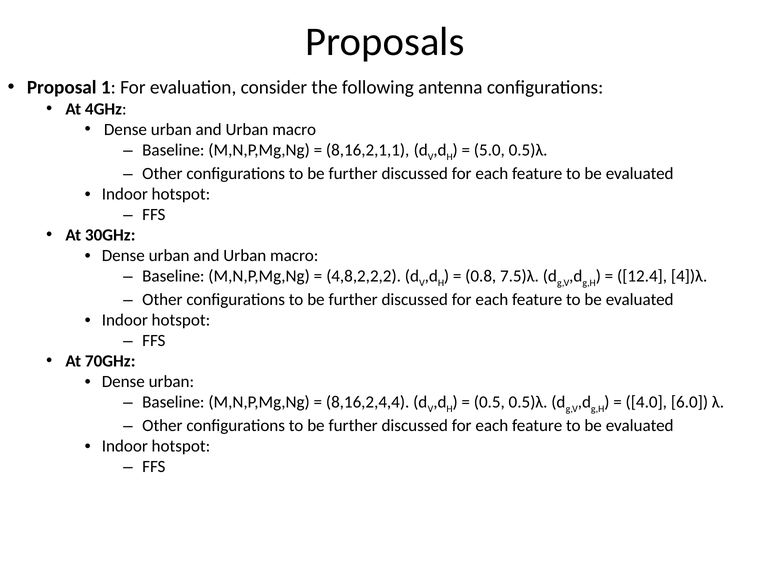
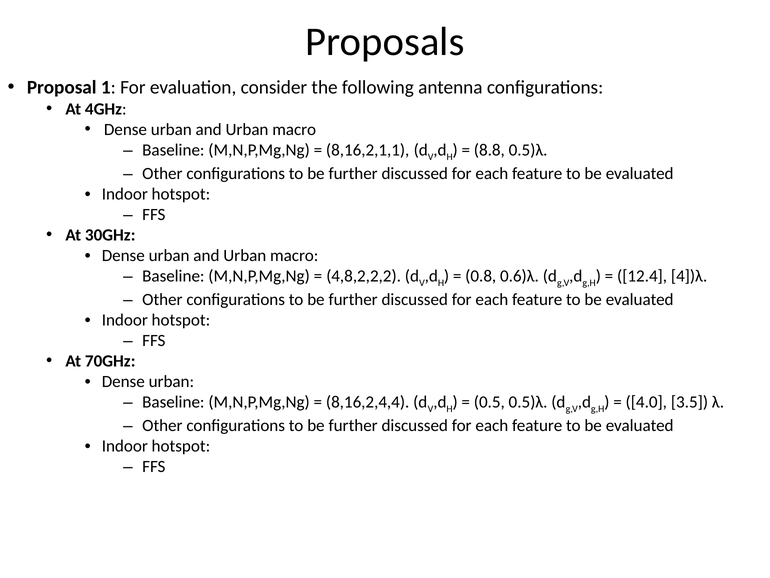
5.0: 5.0 -> 8.8 (489, 150)
7.5)λ: 7.5)λ -> 0.6)λ (519, 276)
6.0: 6.0 -> 3.5 (689, 402)
